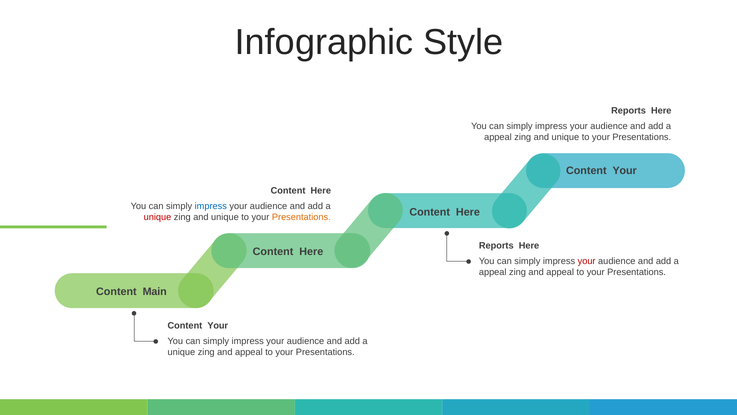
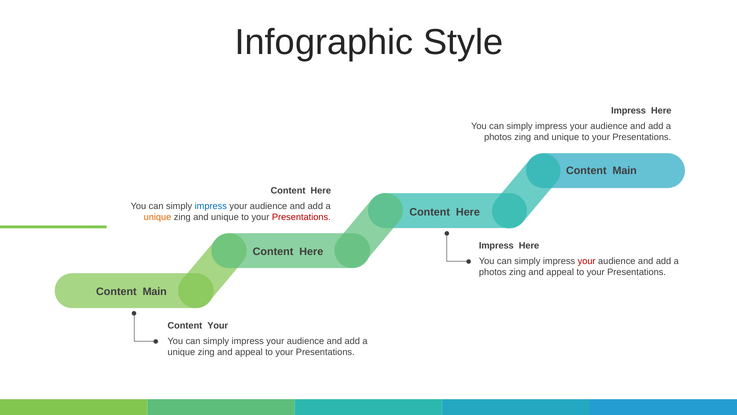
Reports: Reports -> Impress (629, 111)
appeal: appeal -> photos (498, 137)
Your: Your -> Main (625, 171)
unique colour: red -> orange (157, 217)
Presentations colour: orange -> red (301, 217)
Reports: Reports -> Impress (496, 245)
appeal: appeal -> photos (493, 272)
